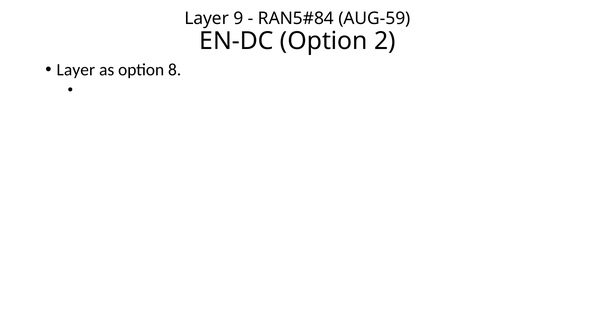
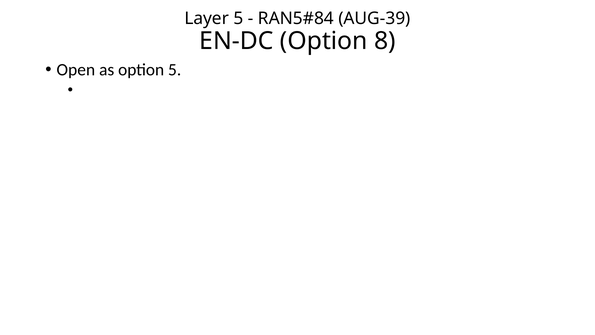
Layer 9: 9 -> 5 (238, 18)
AUG-59: AUG-59 -> AUG-39 (374, 18)
2: 2 -> 8 (385, 41)
Layer: Layer -> Open (76, 70)
option 8: 8 -> 5 (175, 70)
